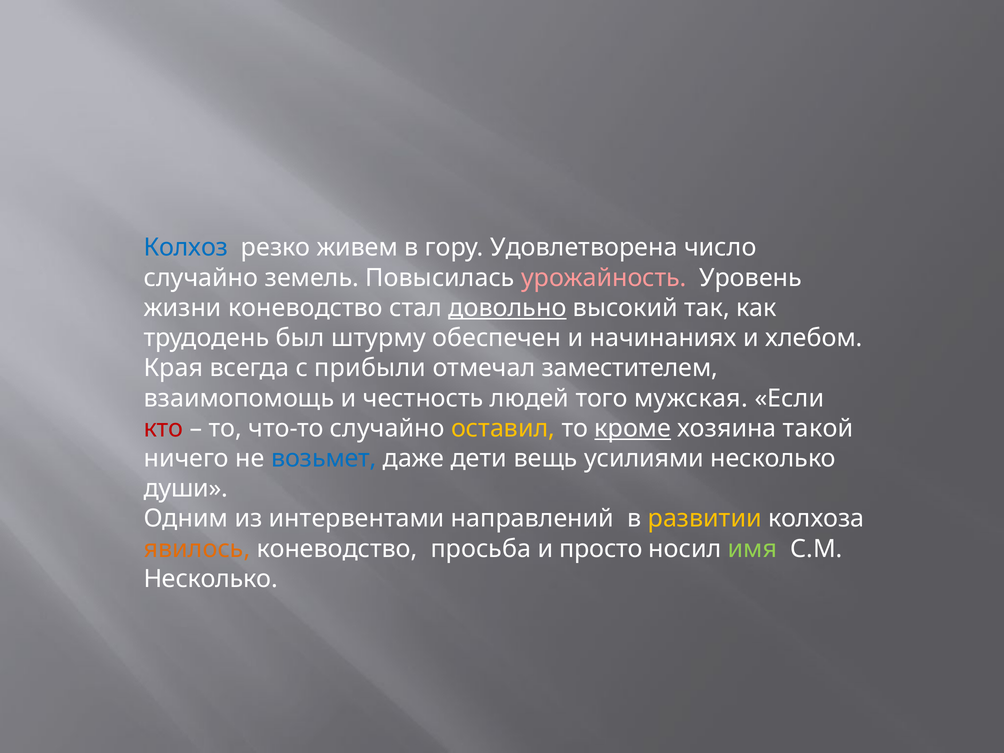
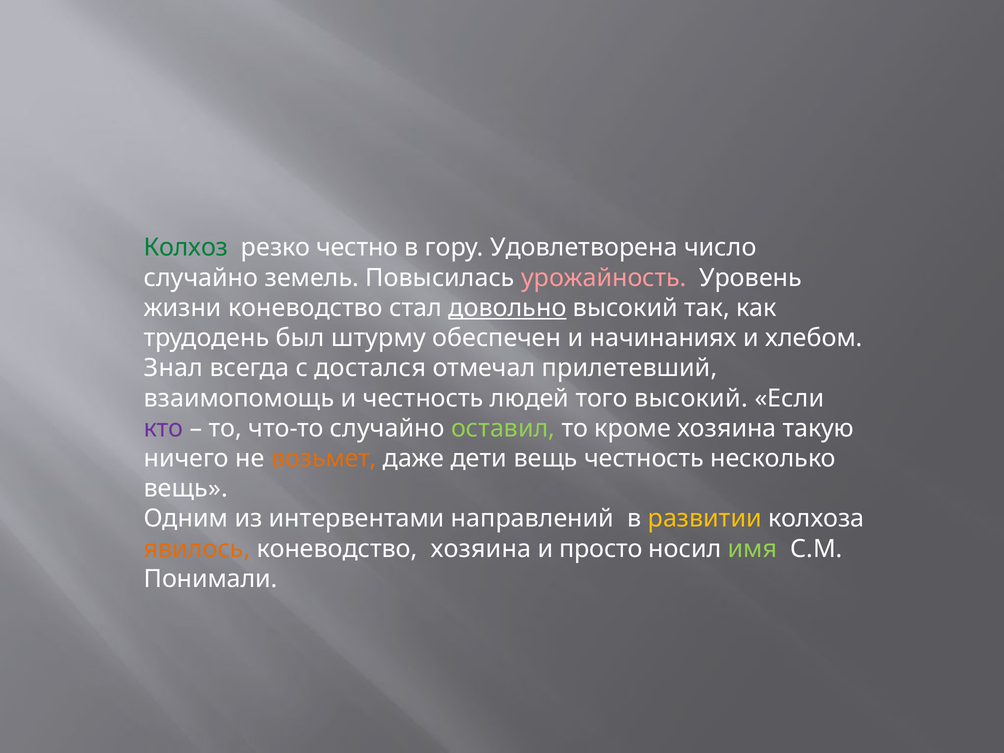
Колхоз colour: blue -> green (186, 248)
живем: живем -> честно (357, 248)
Края: Края -> Знал (173, 368)
прибыли: прибыли -> достался (370, 368)
заместителем: заместителем -> прилетевший (630, 368)
того мужская: мужская -> высокий (691, 398)
кто colour: red -> purple (164, 428)
оставил colour: yellow -> light green (503, 428)
кроме underline: present -> none (633, 428)
такой: такой -> такую (818, 428)
возьмет colour: blue -> orange (324, 458)
вещь усилиями: усилиями -> честность (644, 458)
души: души -> вещь (186, 489)
коневодство просьба: просьба -> хозяина (481, 549)
Несколько: Несколько -> Понимали (211, 579)
